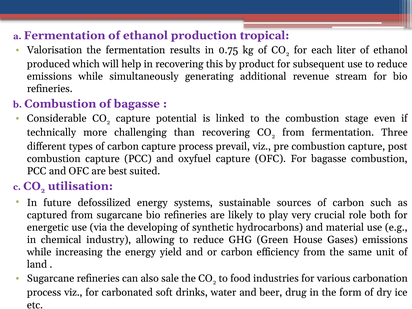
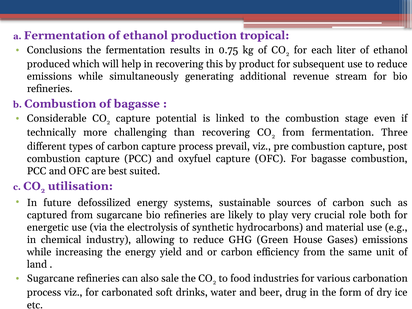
Valorisation: Valorisation -> Conclusions (55, 50)
developing: developing -> electrolysis (152, 227)
